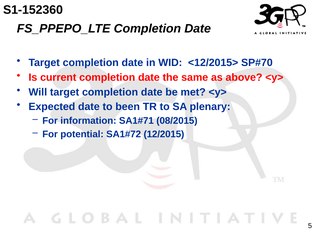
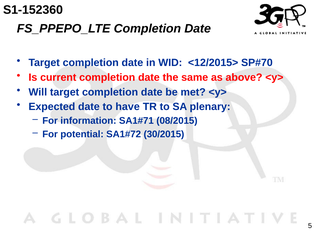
been: been -> have (128, 107)
12/2015: 12/2015 -> 30/2015 (164, 134)
